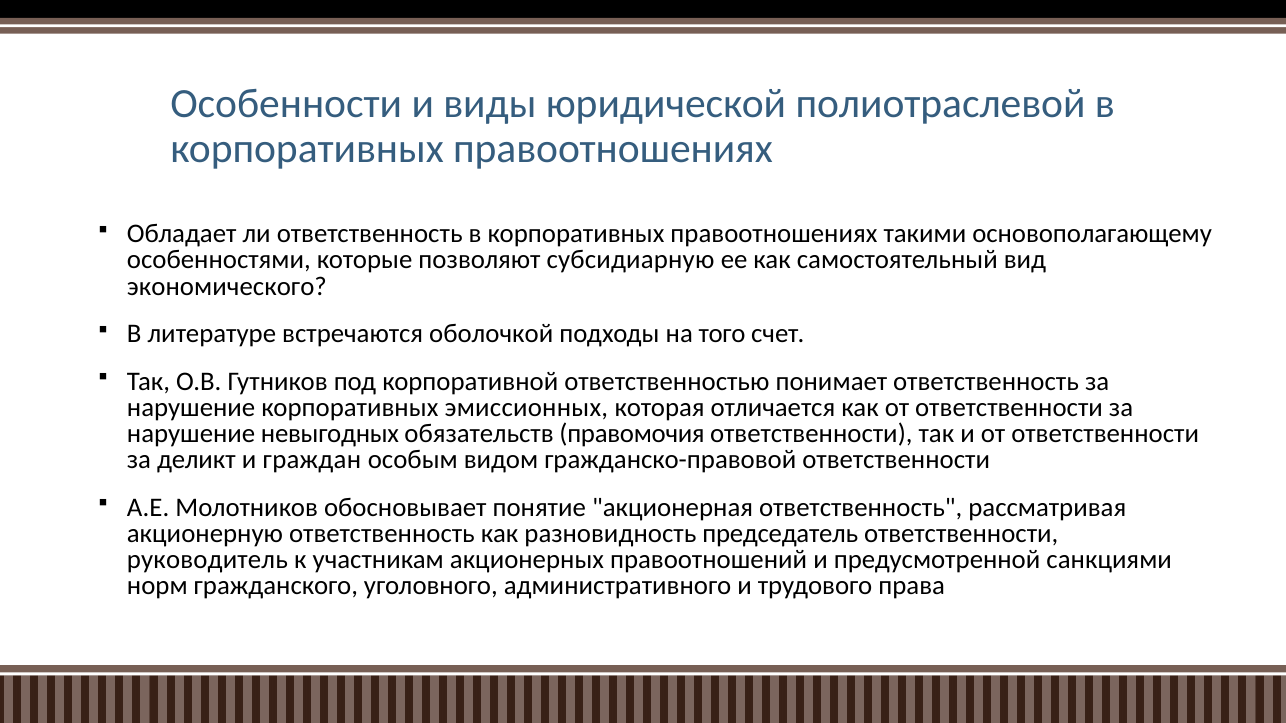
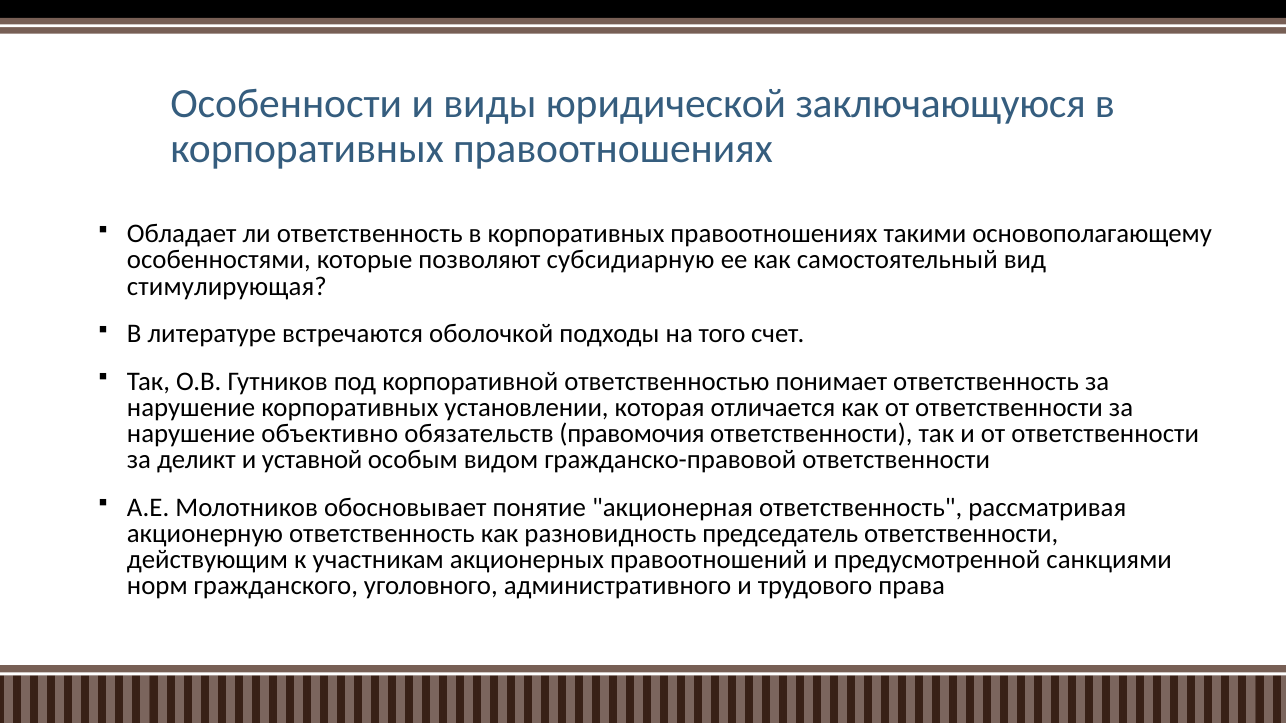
полиотраслевой: полиотраслевой -> заключающуюся (941, 104)
экономического: экономического -> стимулирующая (227, 286)
эмиссионных: эмиссионных -> установлении (527, 408)
невыгодных: невыгодных -> объективно (330, 434)
граждан: граждан -> уставной (312, 460)
руководитель: руководитель -> действующим (208, 560)
